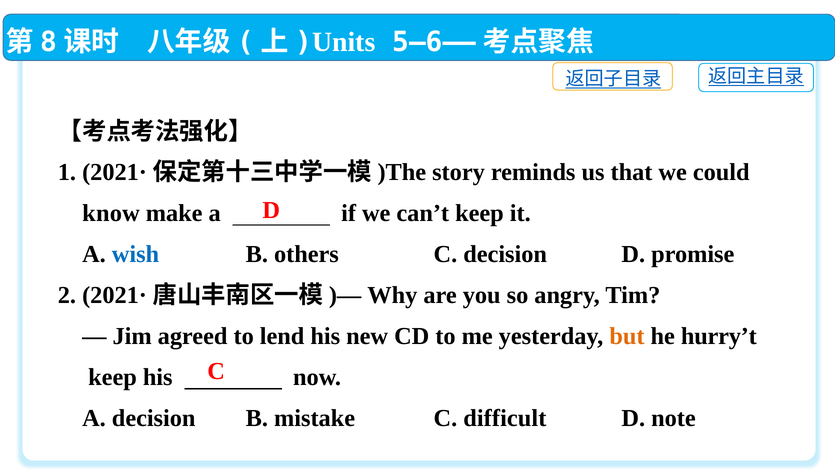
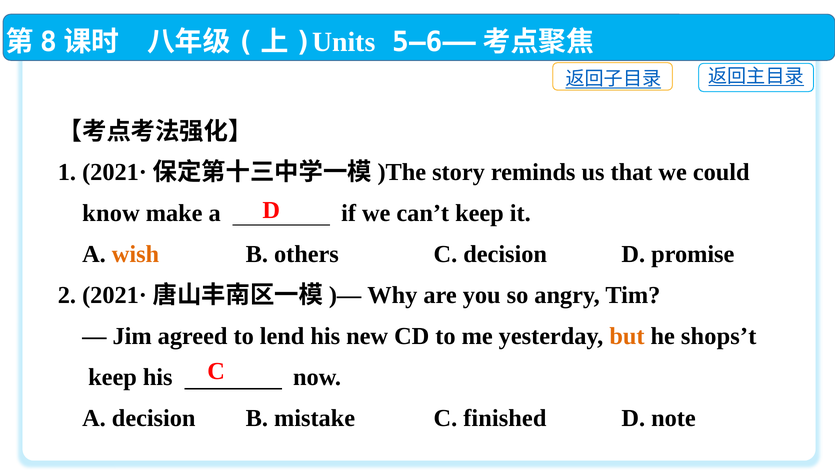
wish colour: blue -> orange (135, 254)
hurry’t: hurry’t -> shops’t (719, 336)
difficult: difficult -> finished (505, 418)
